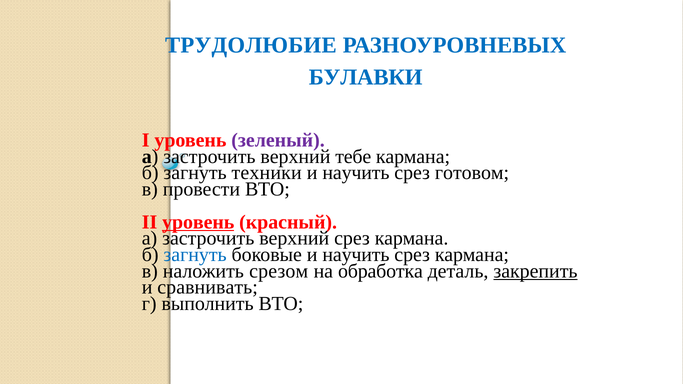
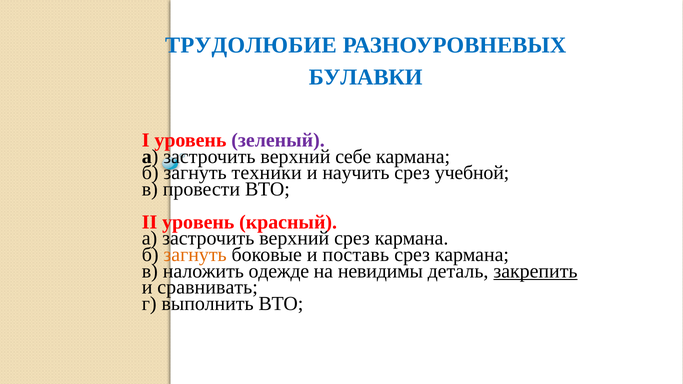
тебе: тебе -> себе (353, 157)
готовом: готовом -> учебной (472, 173)
уровень underline: present -> none (198, 222)
загнуть colour: blue -> orange (195, 255)
боковые и научить: научить -> поставь (356, 255)
срезом: срезом -> одежде (279, 271)
обработка: обработка -> невидимы (380, 271)
